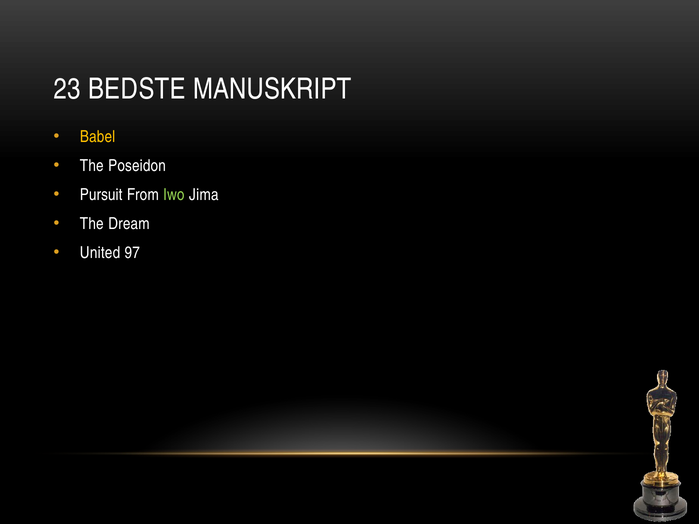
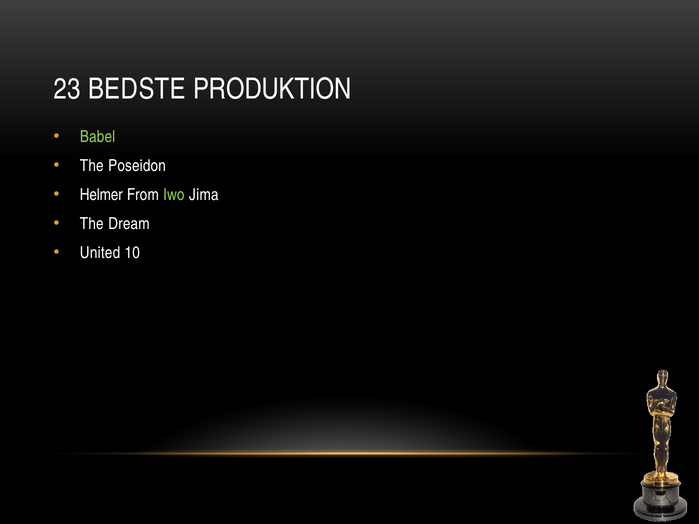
MANUSKRIPT: MANUSKRIPT -> PRODUKTION (272, 89)
Babel colour: yellow -> light green (98, 137)
Pursuit: Pursuit -> Helmer (101, 195)
97: 97 -> 10 (132, 253)
